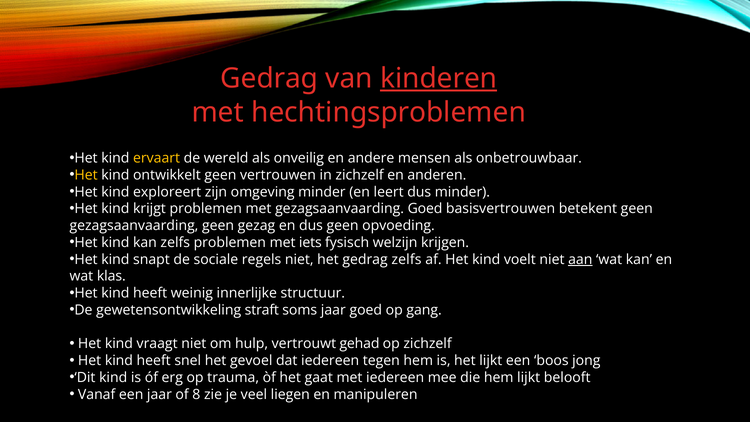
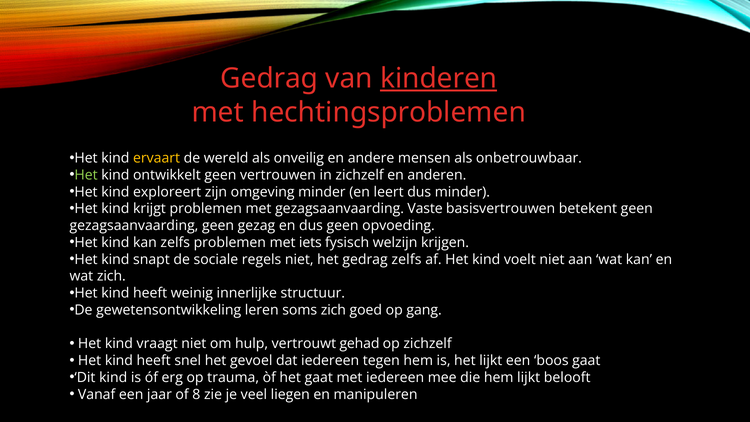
Het colour: yellow -> light green (86, 175)
gezagsaanvaarding Goed: Goed -> Vaste (425, 209)
aan underline: present -> none (580, 259)
wat klas: klas -> zich (111, 276)
straft: straft -> leren (262, 310)
soms jaar: jaar -> zich (333, 310)
boos jong: jong -> gaat (586, 361)
